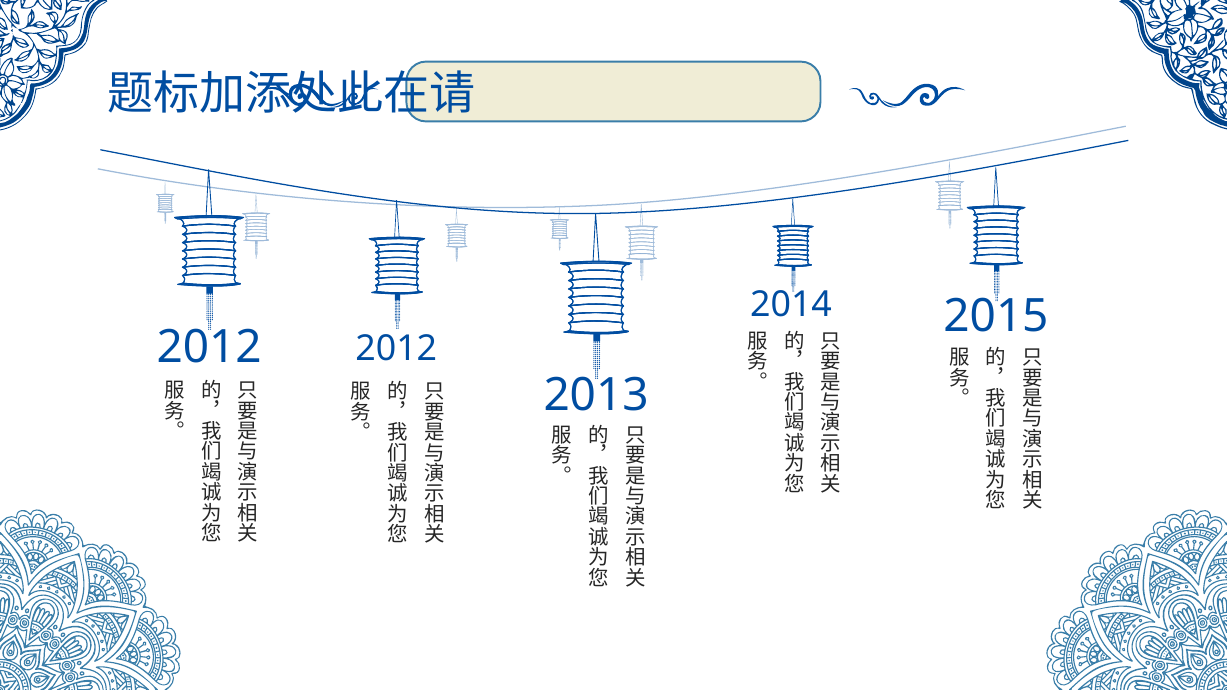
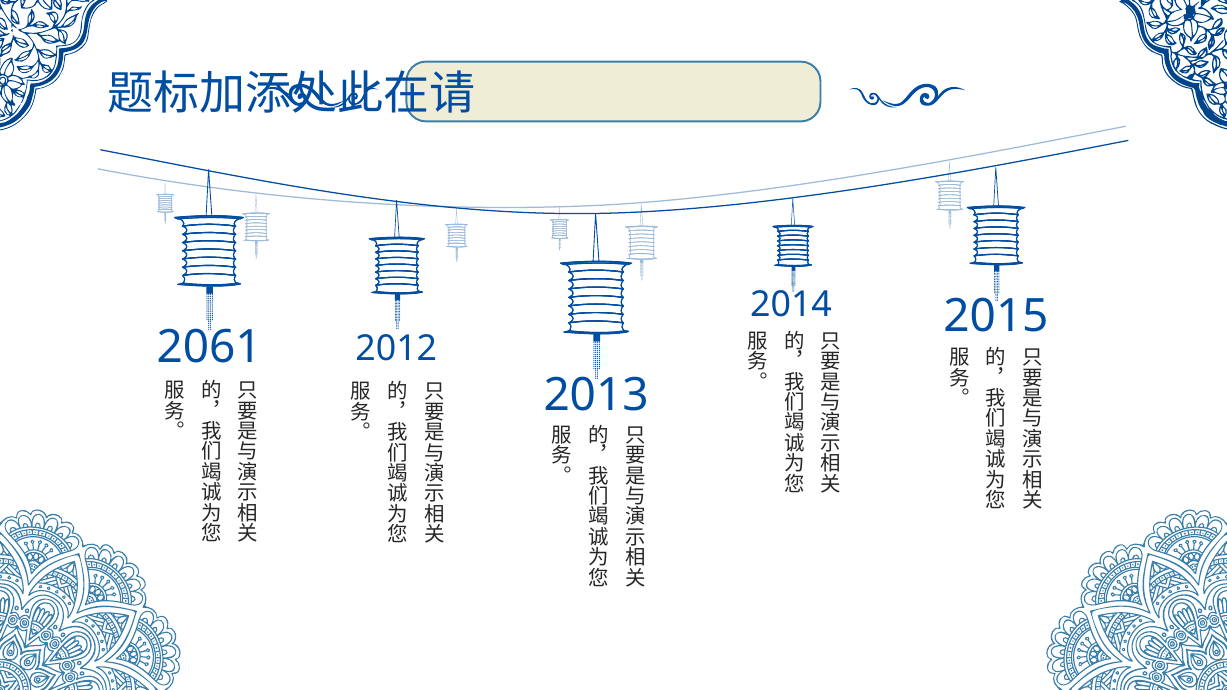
2012: 2012 -> 2061 (209, 347)
